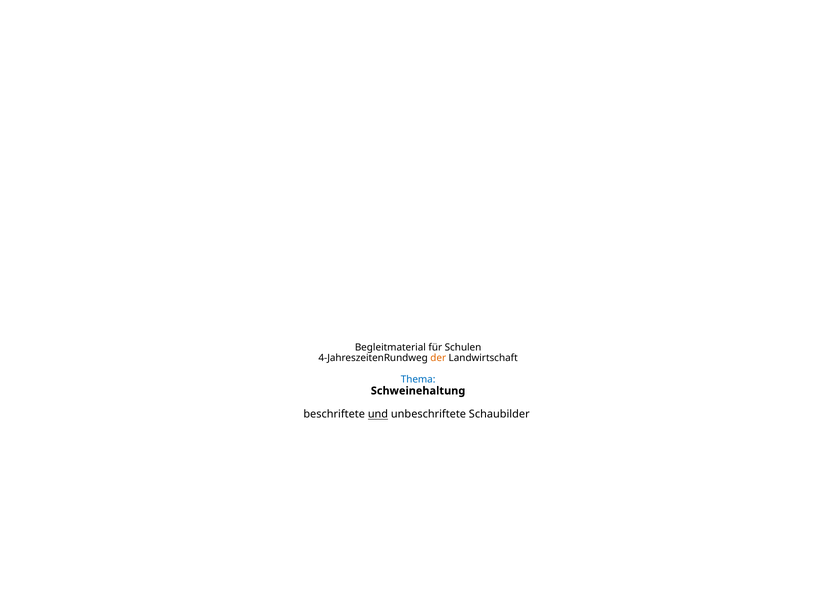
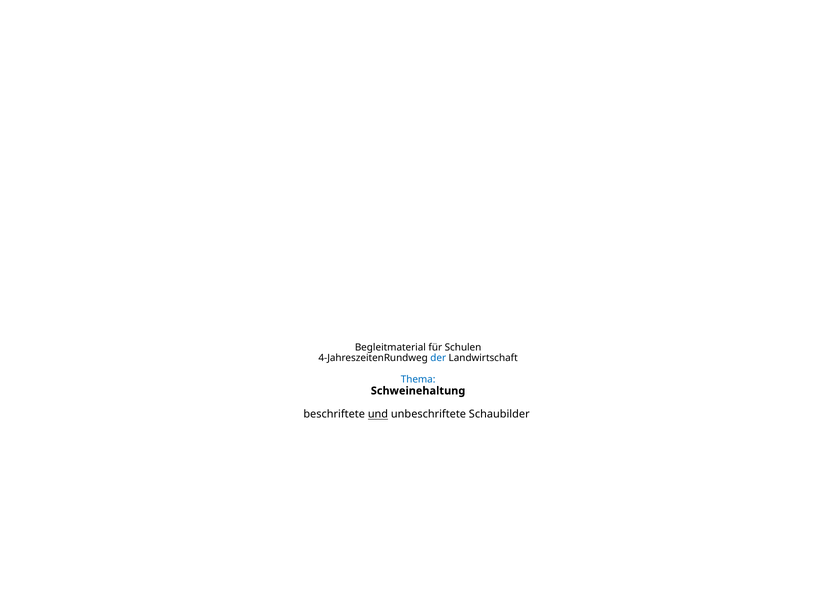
der colour: orange -> blue (438, 358)
